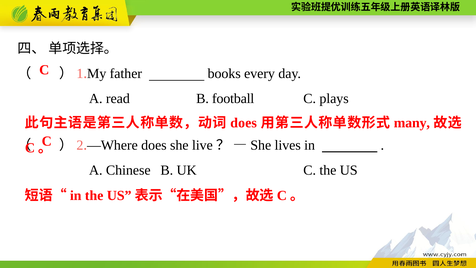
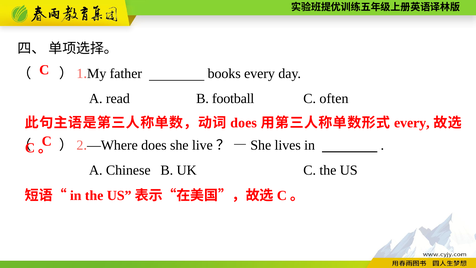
plays: plays -> often (334, 99)
many: many -> every (412, 123)
